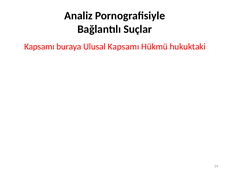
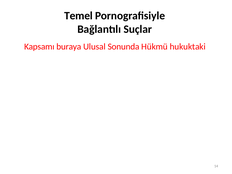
Analiz: Analiz -> Temel (78, 16)
Ulusal Kapsamı: Kapsamı -> Sonunda (124, 47)
